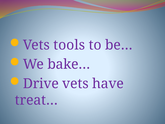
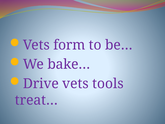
tools: tools -> form (69, 45)
have: have -> tools (108, 83)
